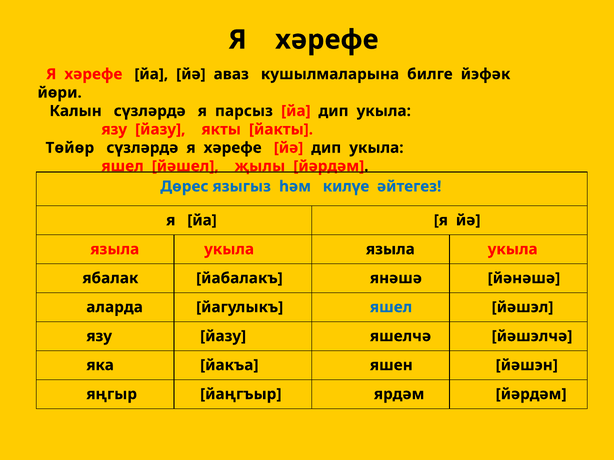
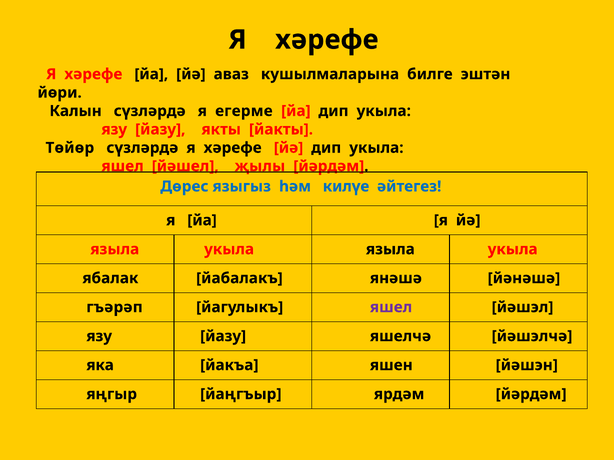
йэфәк: йэфәк -> эштән (486, 74)
парсыз: парсыз -> егерме (244, 111)
аларда: аларда -> гъәрәп (115, 307)
яшел colour: blue -> purple (391, 307)
